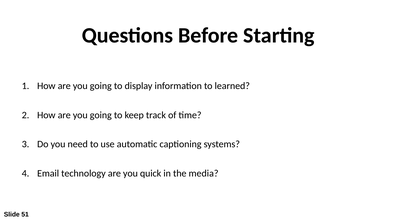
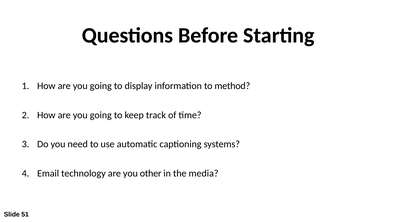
learned: learned -> method (232, 86)
quick: quick -> other (151, 174)
